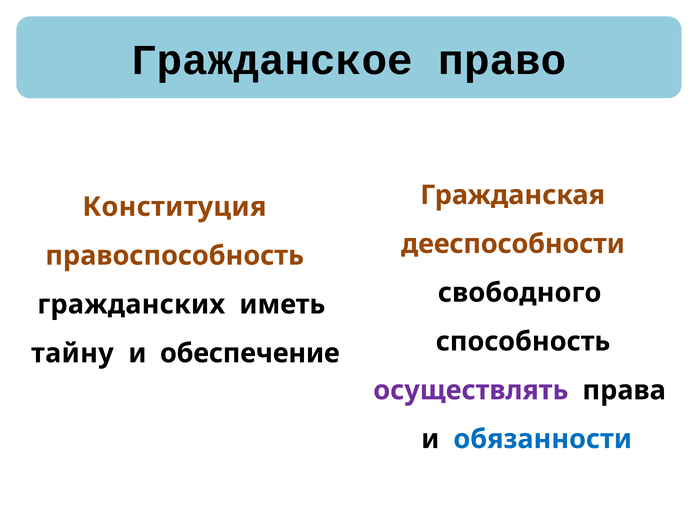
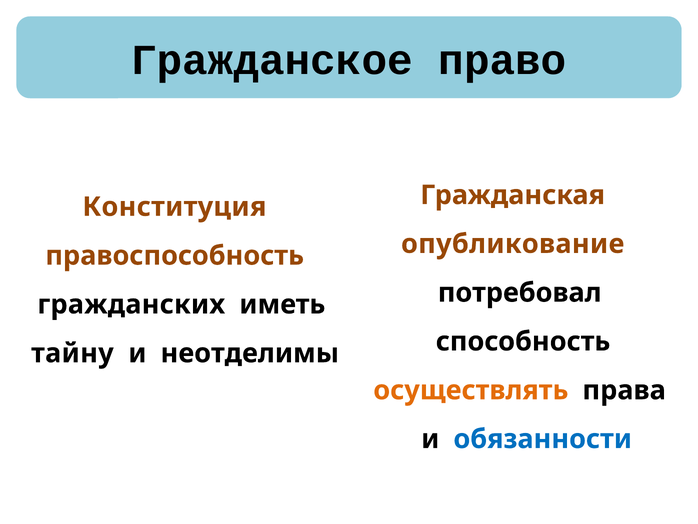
дееспособности: дееспособности -> опубликование (513, 244)
свободного: свободного -> потребовал (520, 292)
обеспечение: обеспечение -> неотделимы (250, 353)
осуществлять colour: purple -> orange (471, 390)
